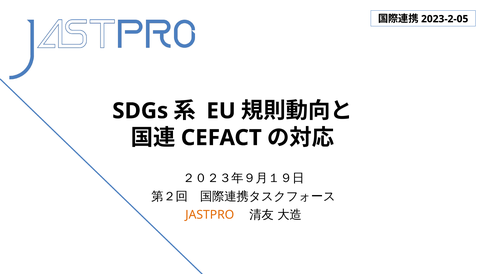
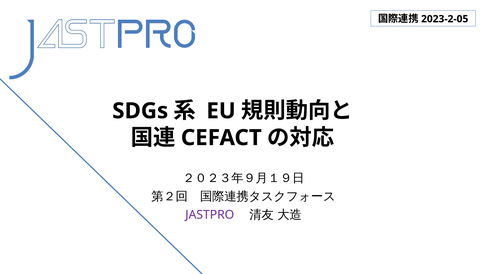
JASTPRO colour: orange -> purple (210, 215)
